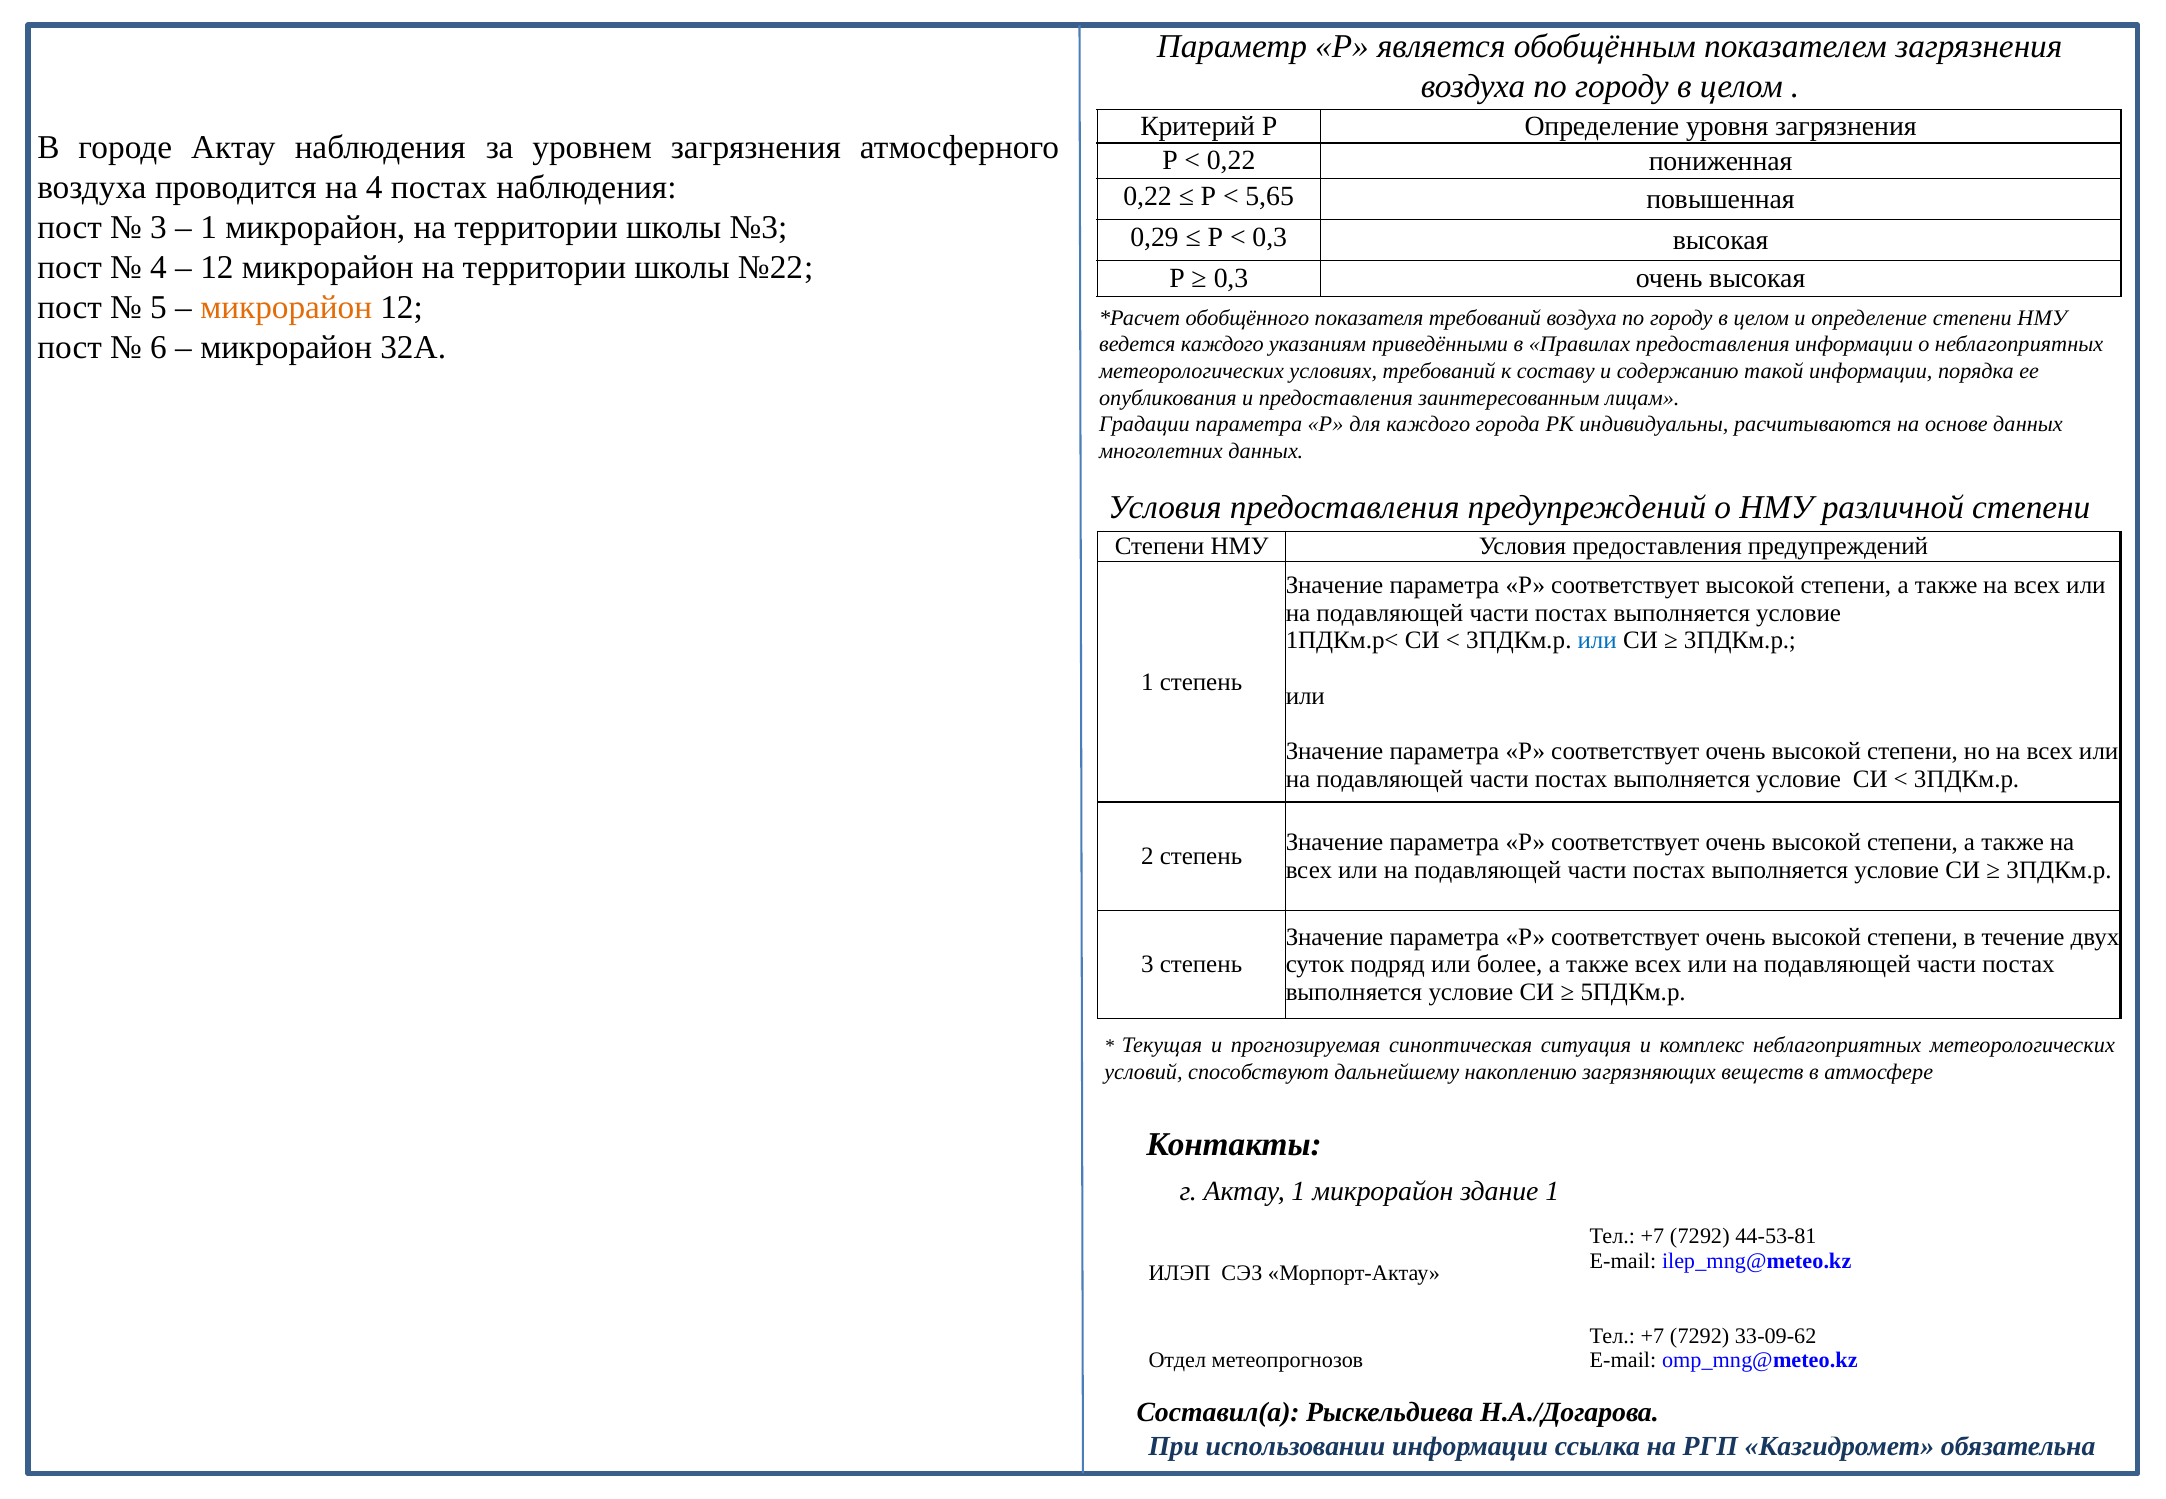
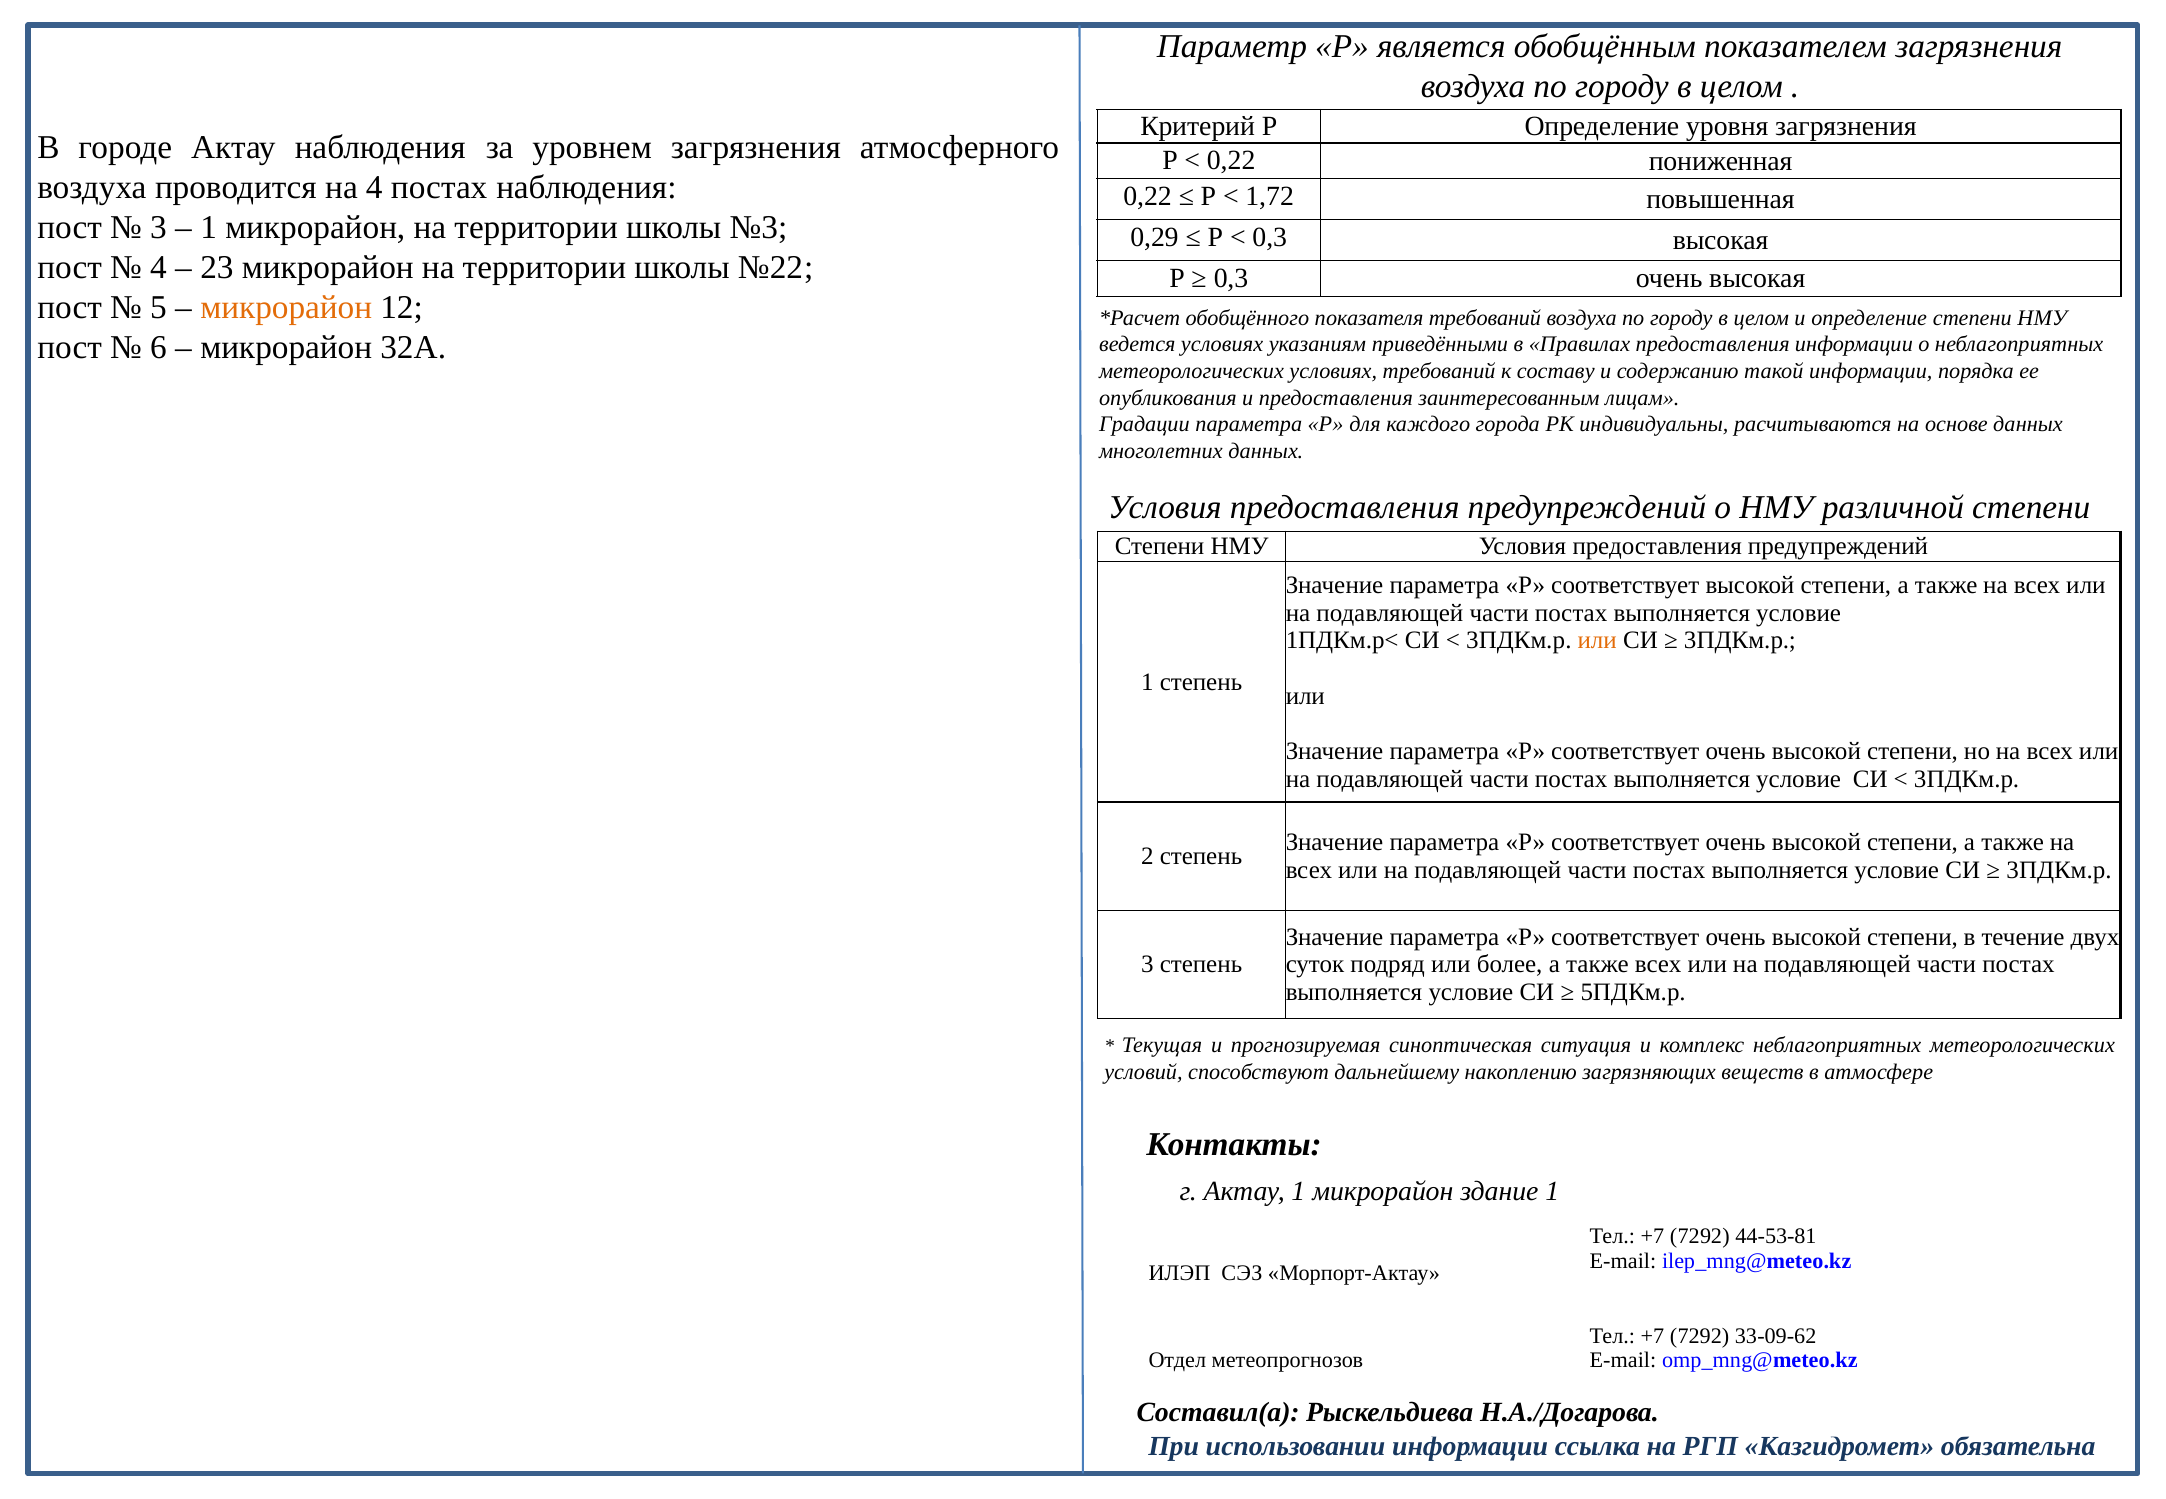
5,65: 5,65 -> 1,72 (1270, 196)
12: 12 -> 23 (217, 268)
ведется каждого: каждого -> условиях (1222, 345)
или colour: blue -> orange (1597, 641)
